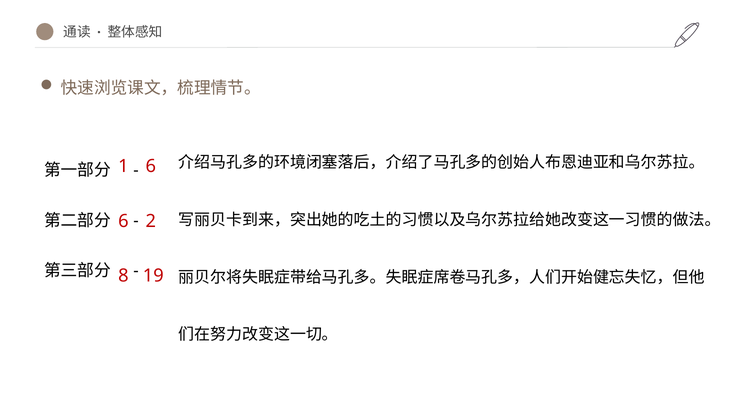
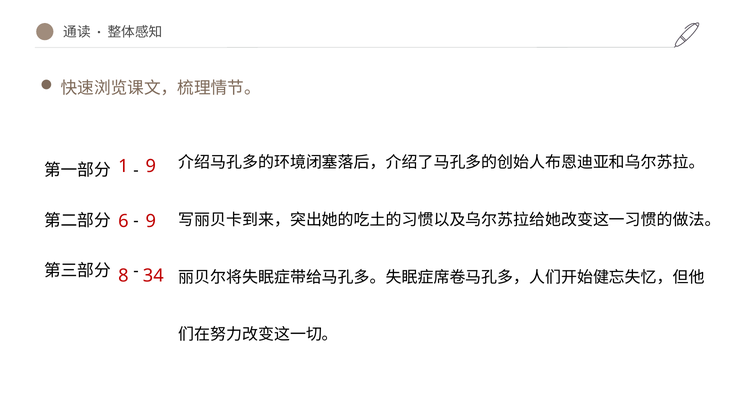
6: 6 -> 9 (151, 166)
2: 2 -> 9 (151, 221)
19: 19 -> 34 (153, 276)
